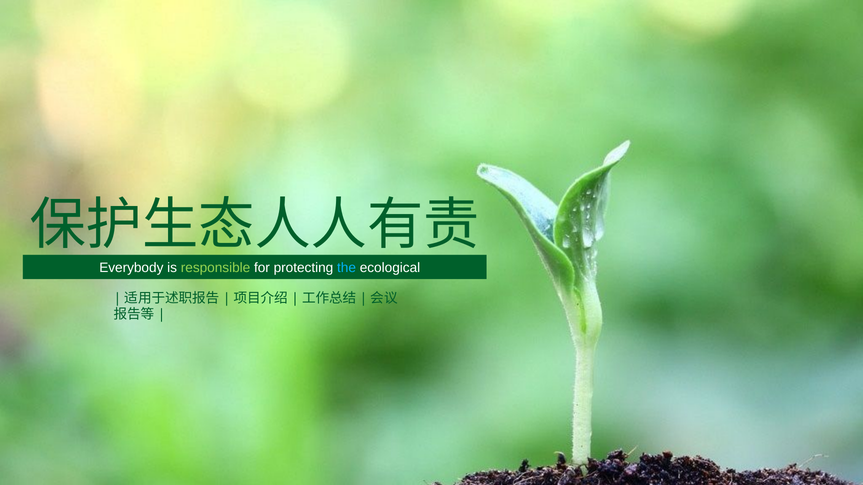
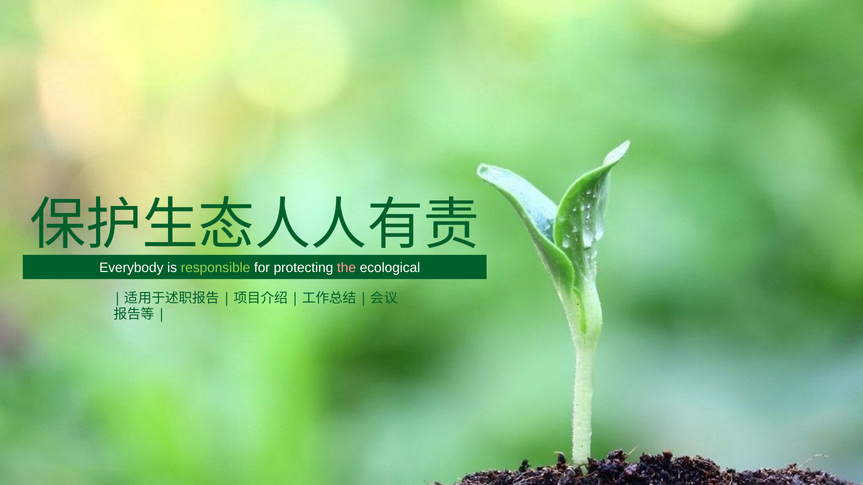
the colour: light blue -> pink (347, 268)
